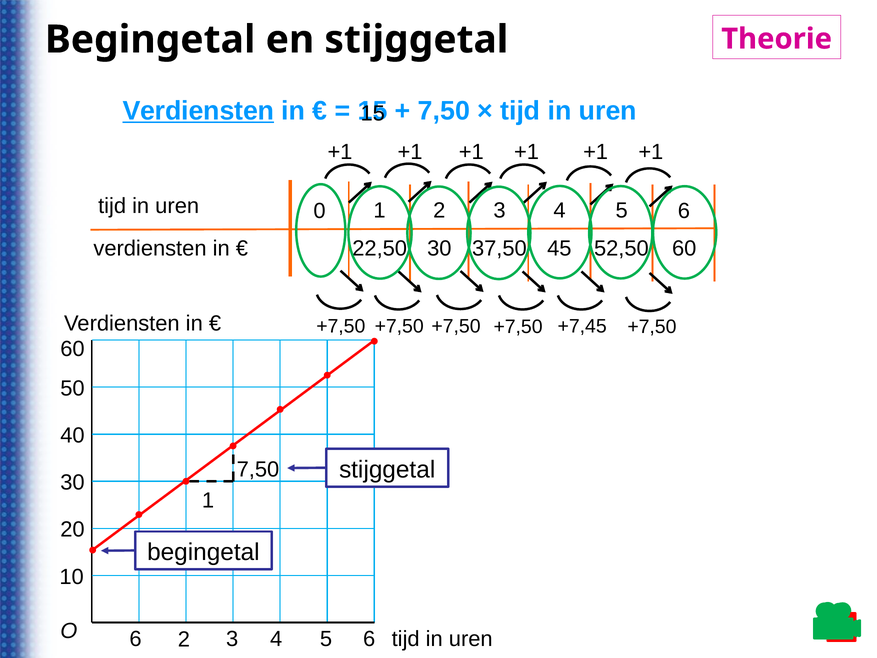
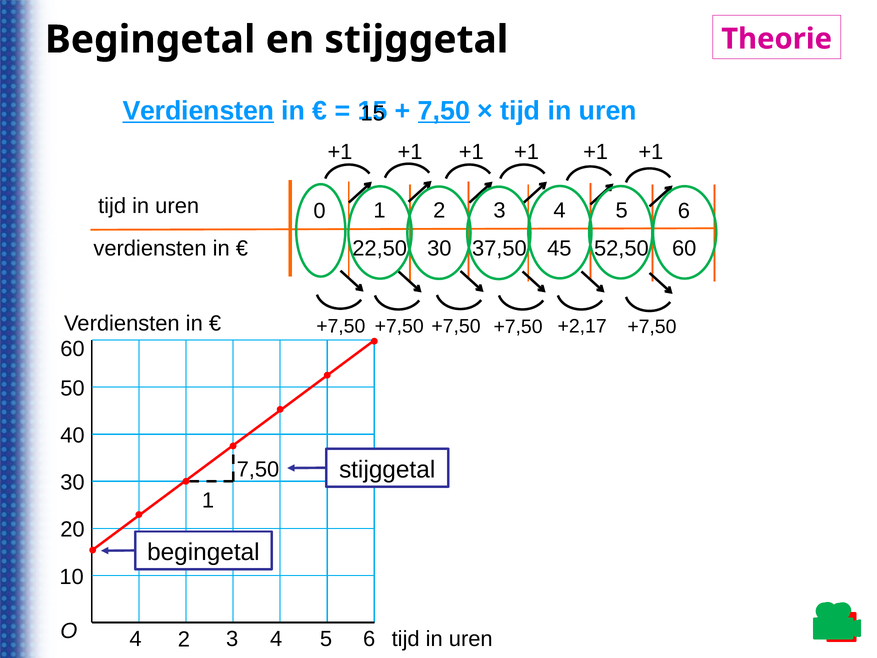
7,50 underline: none -> present (444, 111)
+7,45: +7,45 -> +2,17 (582, 326)
O 6: 6 -> 4 (136, 639)
